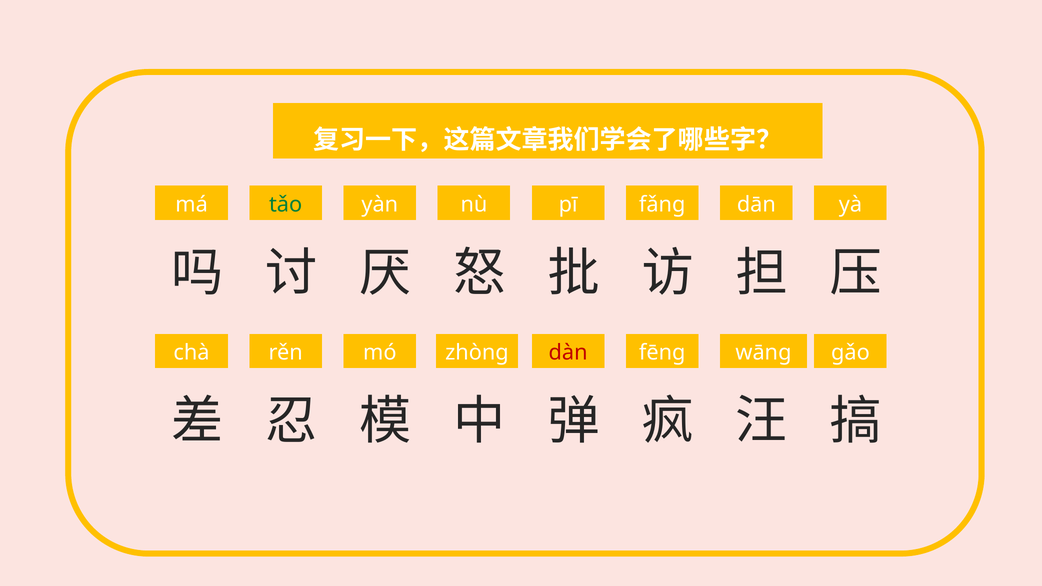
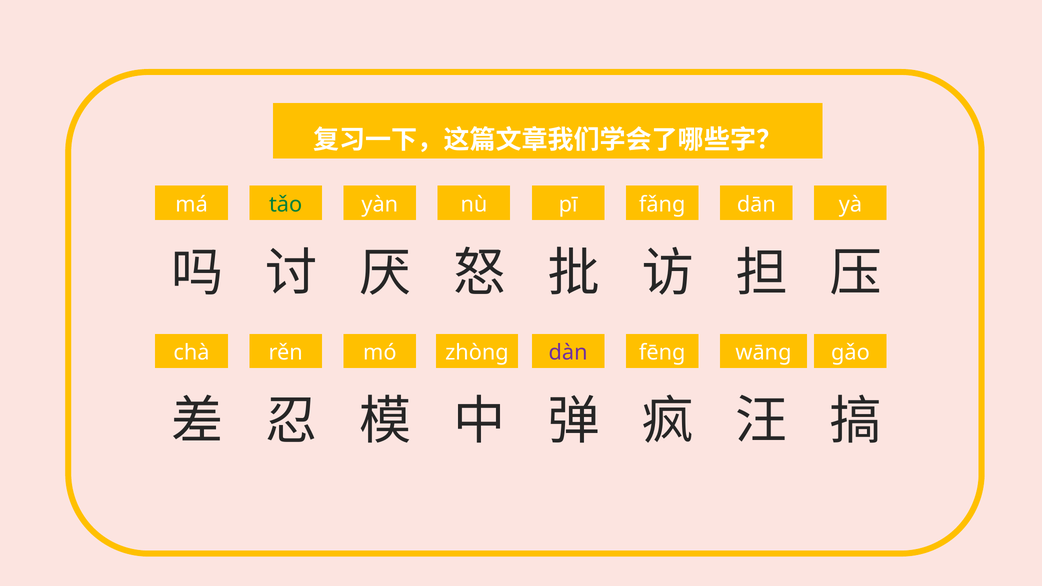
dàn colour: red -> purple (568, 353)
